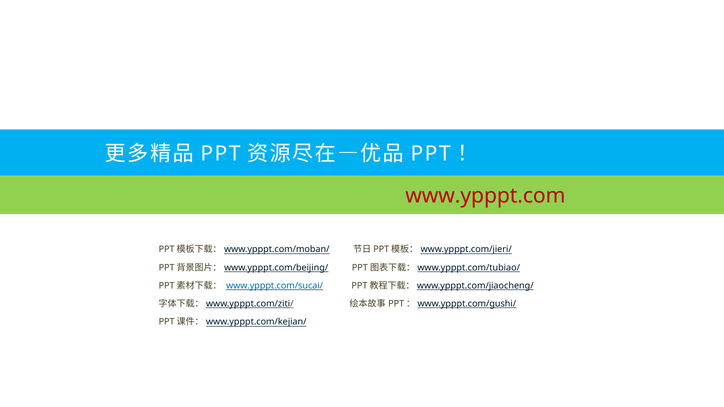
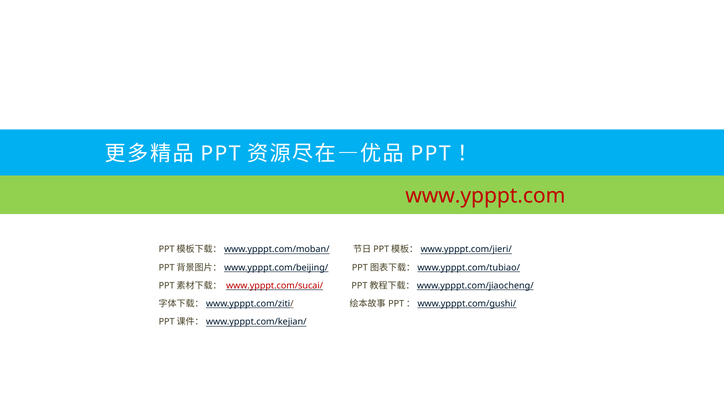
www.ypppt.com/sucai/ colour: blue -> red (275, 286)
